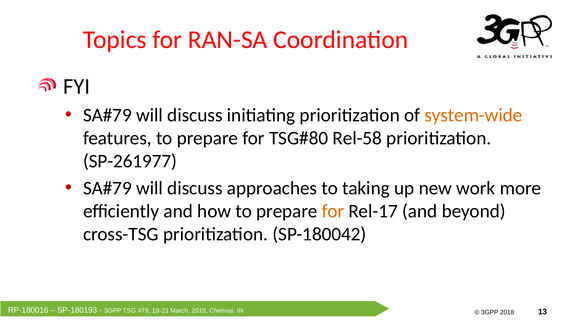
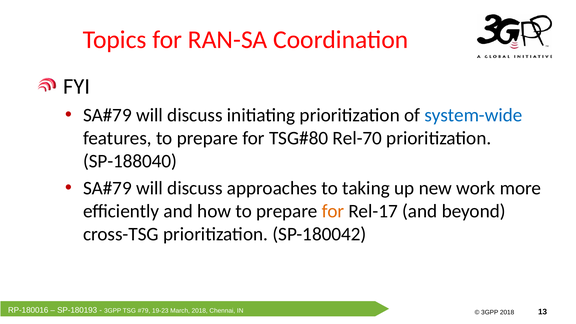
system-wide colour: orange -> blue (473, 115)
Rel-58: Rel-58 -> Rel-70 (357, 138)
SP-261977: SP-261977 -> SP-188040 (130, 161)
